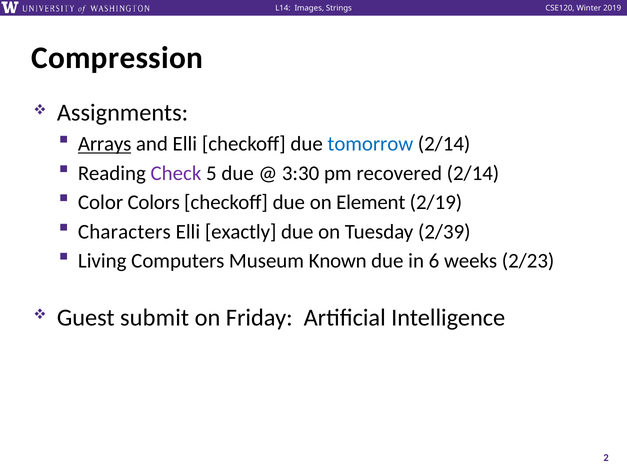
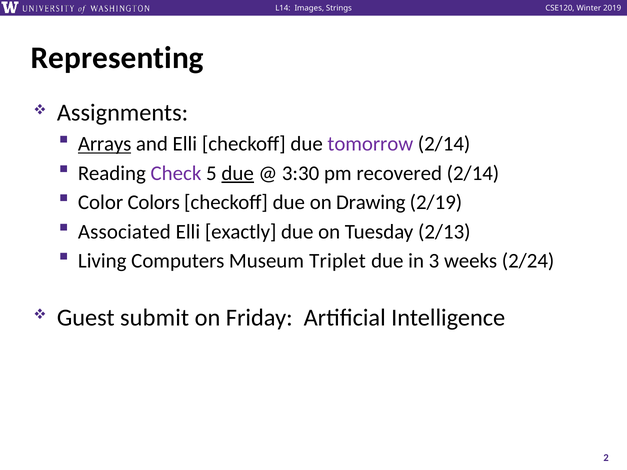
Compression: Compression -> Representing (117, 58)
tomorrow colour: blue -> purple (370, 144)
due underline: none -> present (238, 173)
Element: Element -> Drawing (371, 203)
Characters: Characters -> Associated (124, 232)
2/39: 2/39 -> 2/13 (444, 232)
Known: Known -> Triplet (337, 261)
6: 6 -> 3 (434, 261)
2/23: 2/23 -> 2/24 (528, 261)
